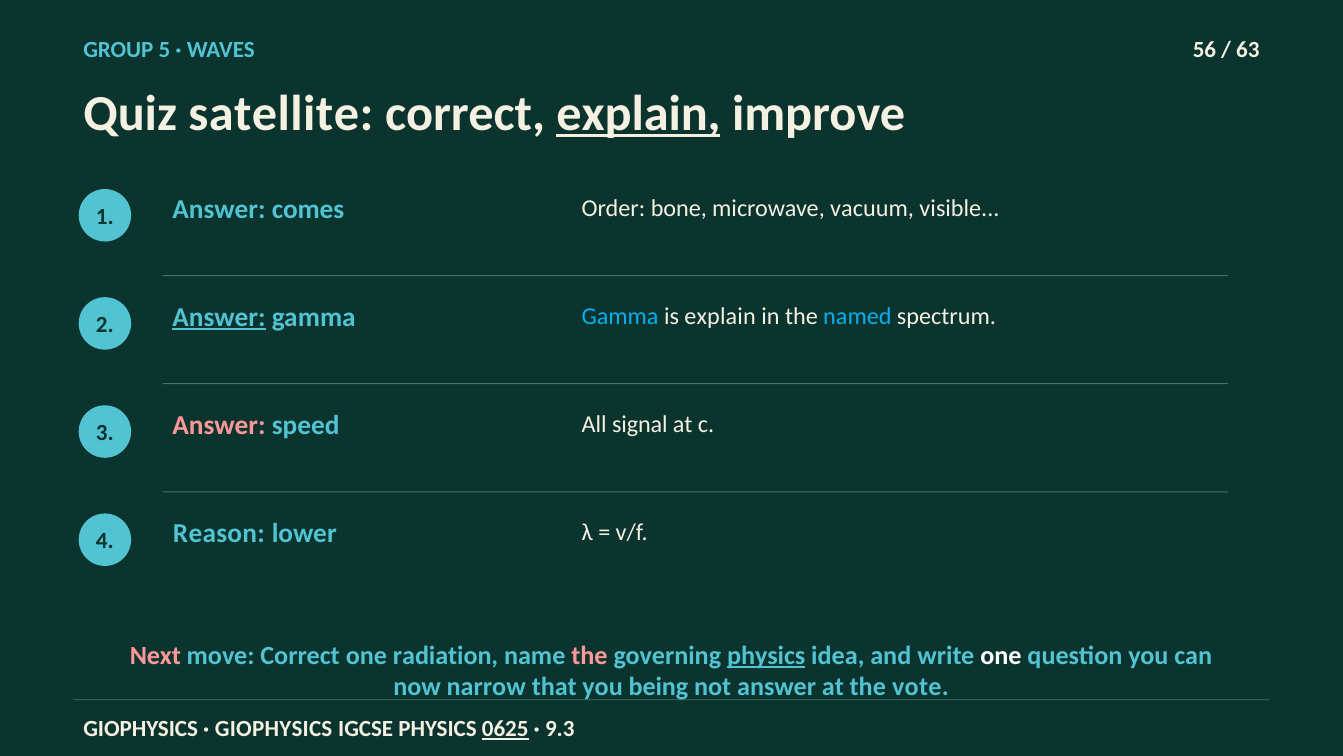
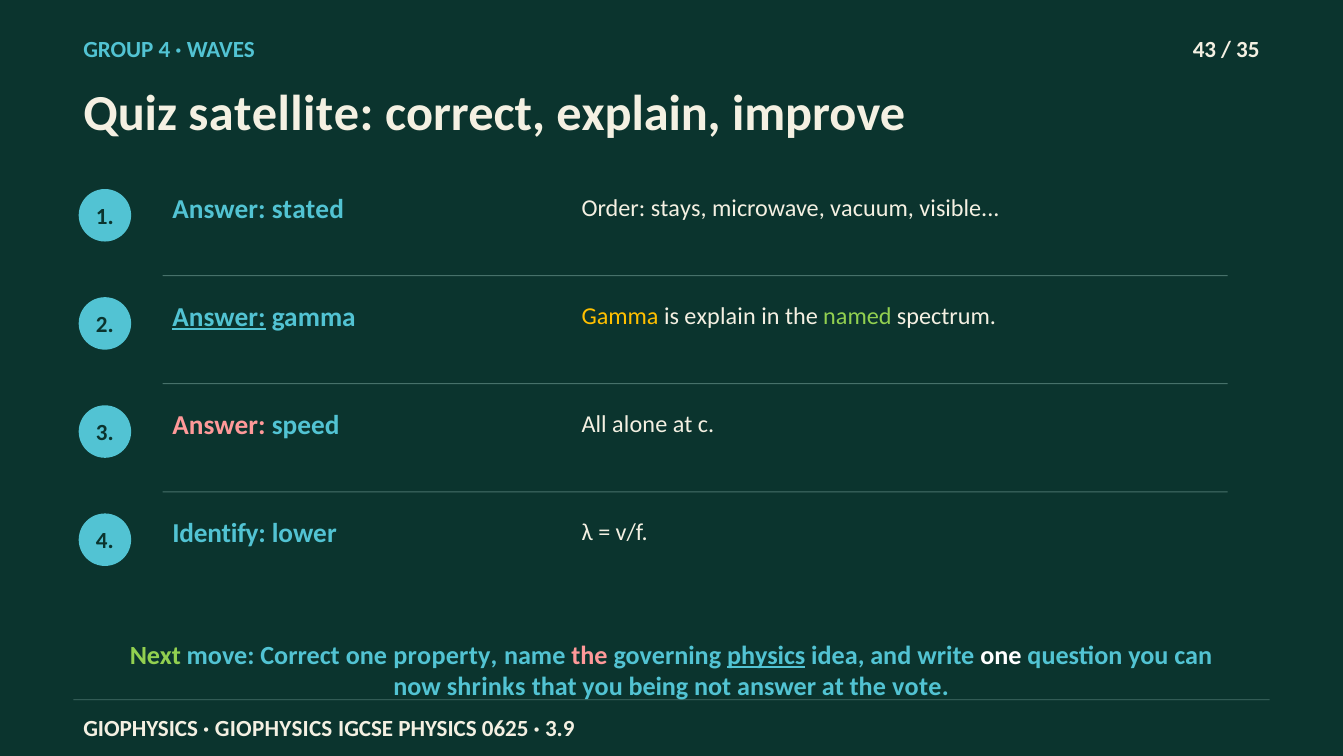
GROUP 5: 5 -> 4 (165, 50)
56: 56 -> 43 (1204, 50)
63: 63 -> 35 (1248, 50)
explain underline: present -> none (639, 114)
comes: comes -> stated (308, 209)
bone: bone -> stays (679, 208)
Gamma colour: light blue -> yellow (620, 316)
named colour: light blue -> light green (857, 316)
signal: signal -> alone (640, 424)
Reason: Reason -> Identify (219, 533)
Next colour: pink -> light green (155, 655)
radiation: radiation -> property (445, 655)
narrow: narrow -> shrinks (486, 687)
0625 underline: present -> none (505, 729)
9.3: 9.3 -> 3.9 (560, 729)
